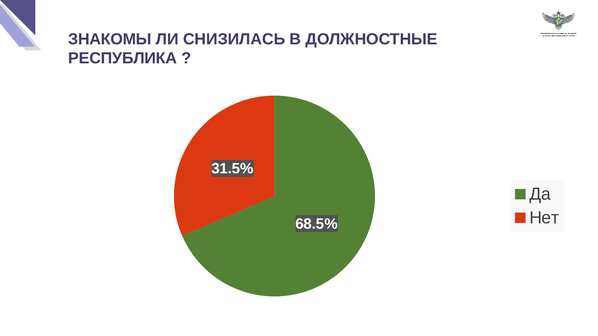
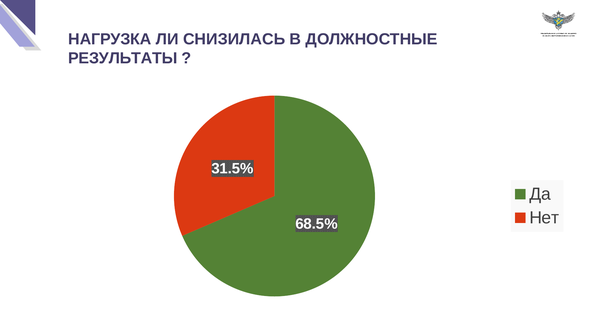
ЗНАКОМЫ: ЗНАКОМЫ -> НАГРУЗКА (110, 39)
РЕСПУБЛИКА: РЕСПУБЛИКА -> РЕЗУЛЬТАТЫ (123, 58)
